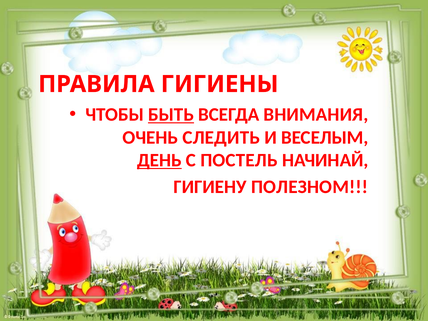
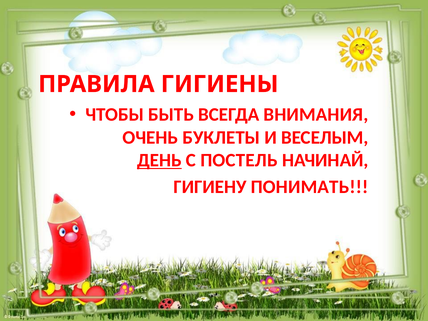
БЫТЬ underline: present -> none (171, 115)
СЛЕДИТЬ: СЛЕДИТЬ -> БУКЛЕТЫ (221, 138)
ПОЛЕЗНОМ: ПОЛЕЗНОМ -> ПОНИМАТЬ (310, 187)
